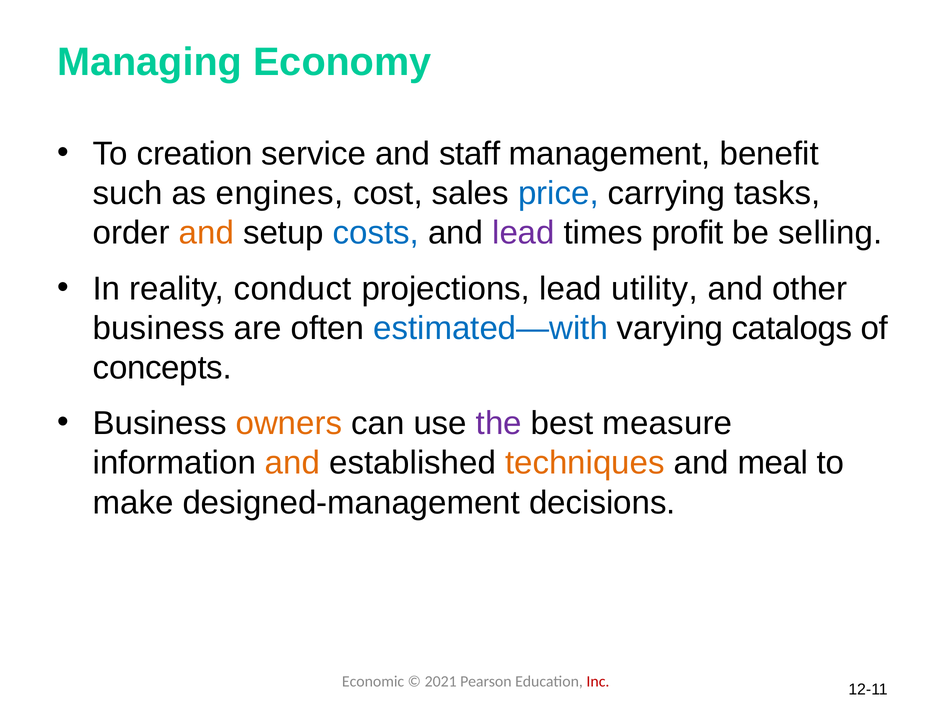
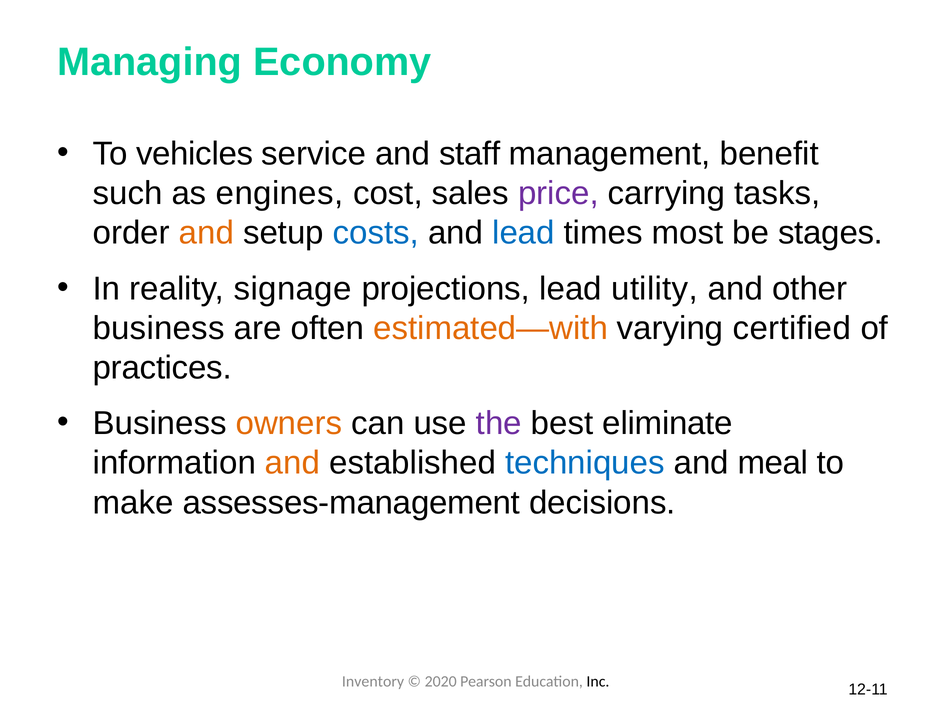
creation: creation -> vehicles (195, 154)
price colour: blue -> purple (558, 193)
lead colour: purple -> blue (524, 233)
profit: profit -> most (688, 233)
selling: selling -> stages (831, 233)
conduct: conduct -> signage (293, 289)
estimated—with colour: blue -> orange (491, 328)
catalogs: catalogs -> certified (792, 328)
concepts: concepts -> practices (162, 368)
measure: measure -> eliminate (668, 423)
techniques colour: orange -> blue (585, 463)
designed-management: designed-management -> assesses-management (351, 503)
Economic: Economic -> Inventory (373, 682)
2021: 2021 -> 2020 (441, 682)
Inc colour: red -> black (598, 682)
